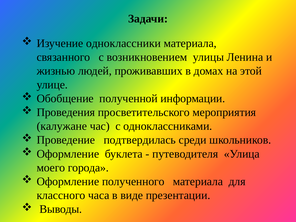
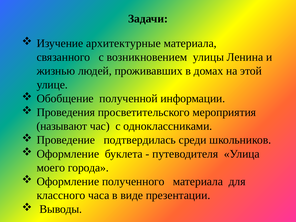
одноклассники: одноклассники -> архитектурные (123, 43)
калужане: калужане -> называют (62, 126)
